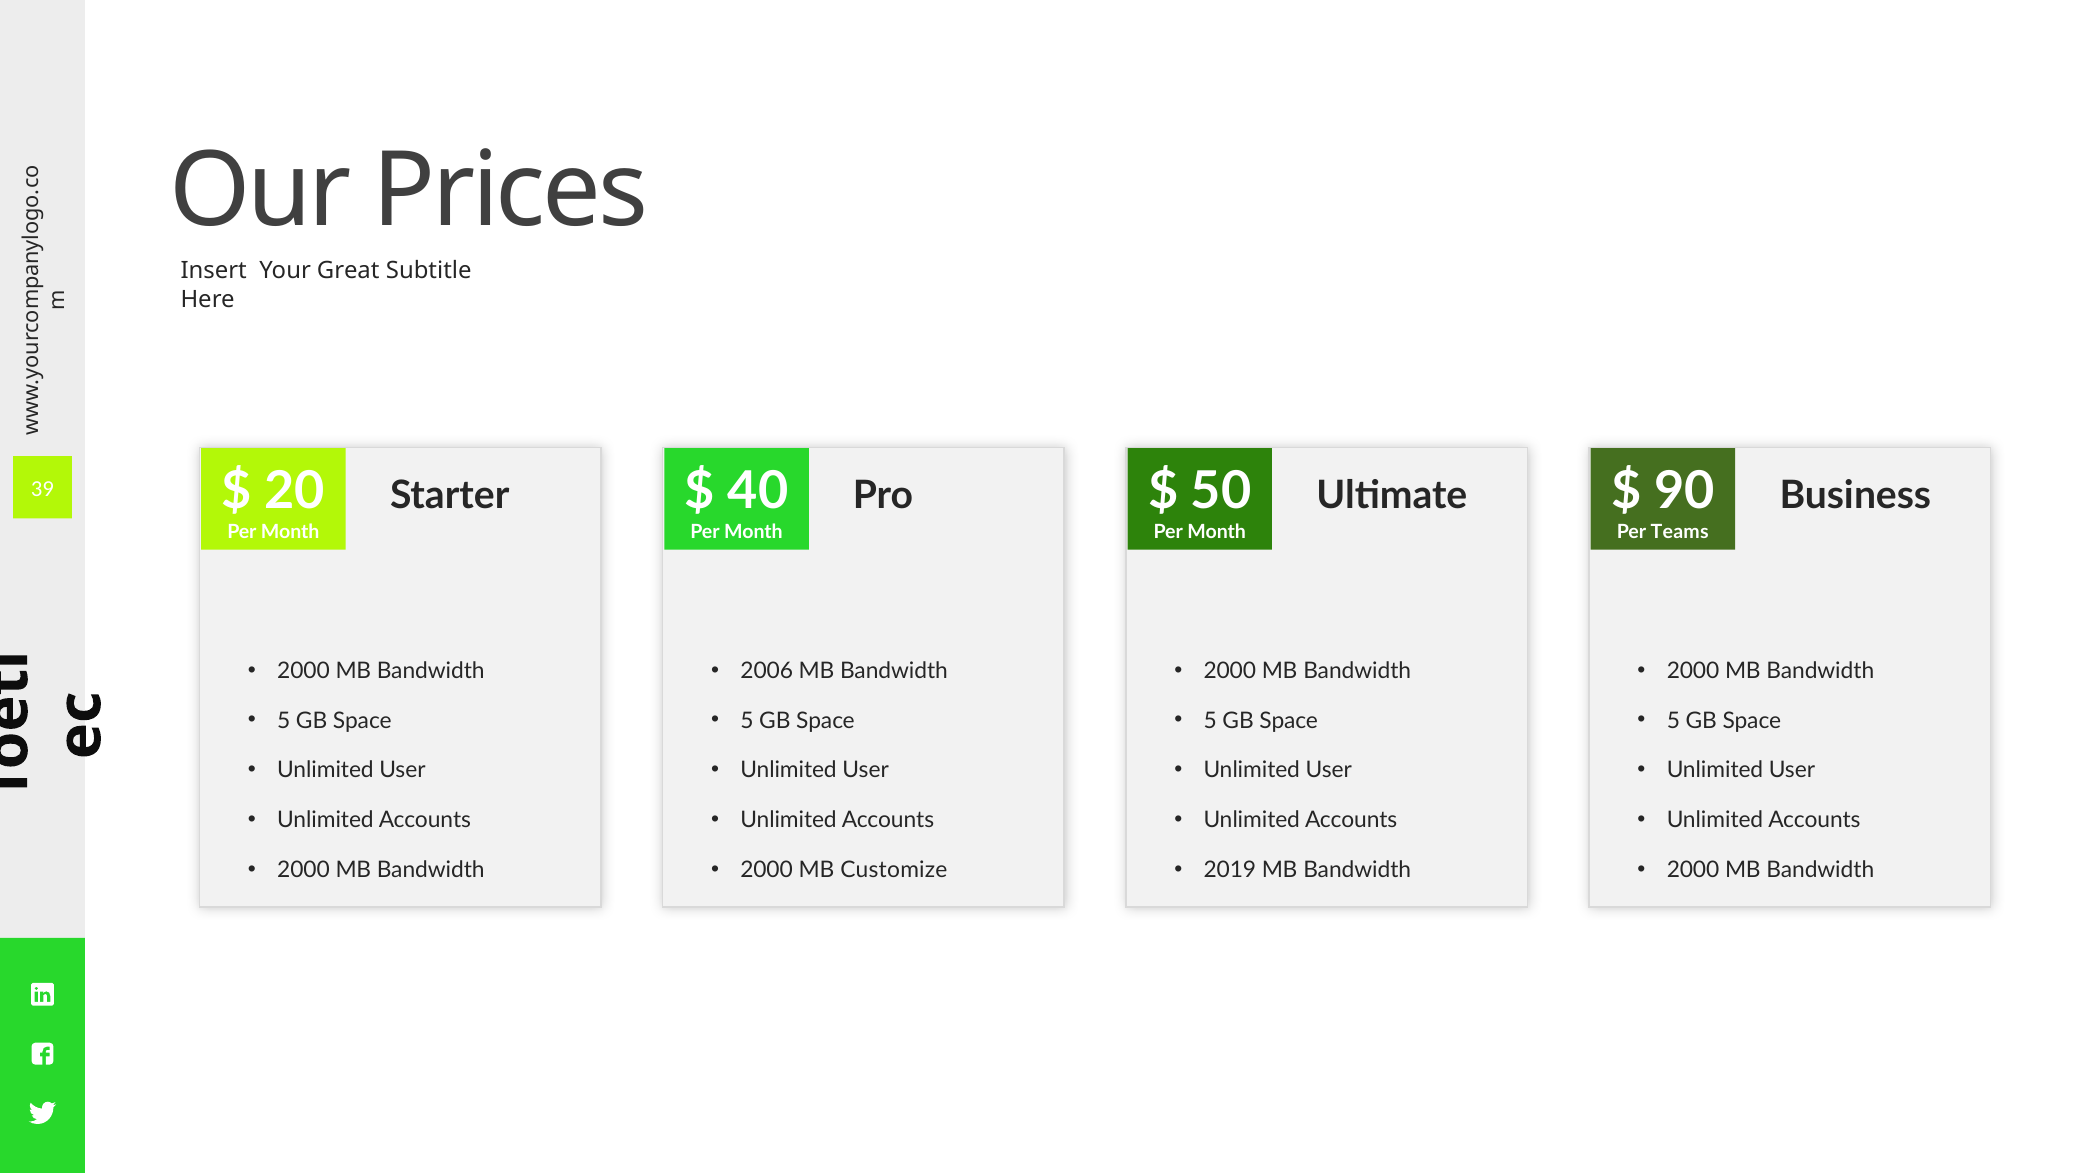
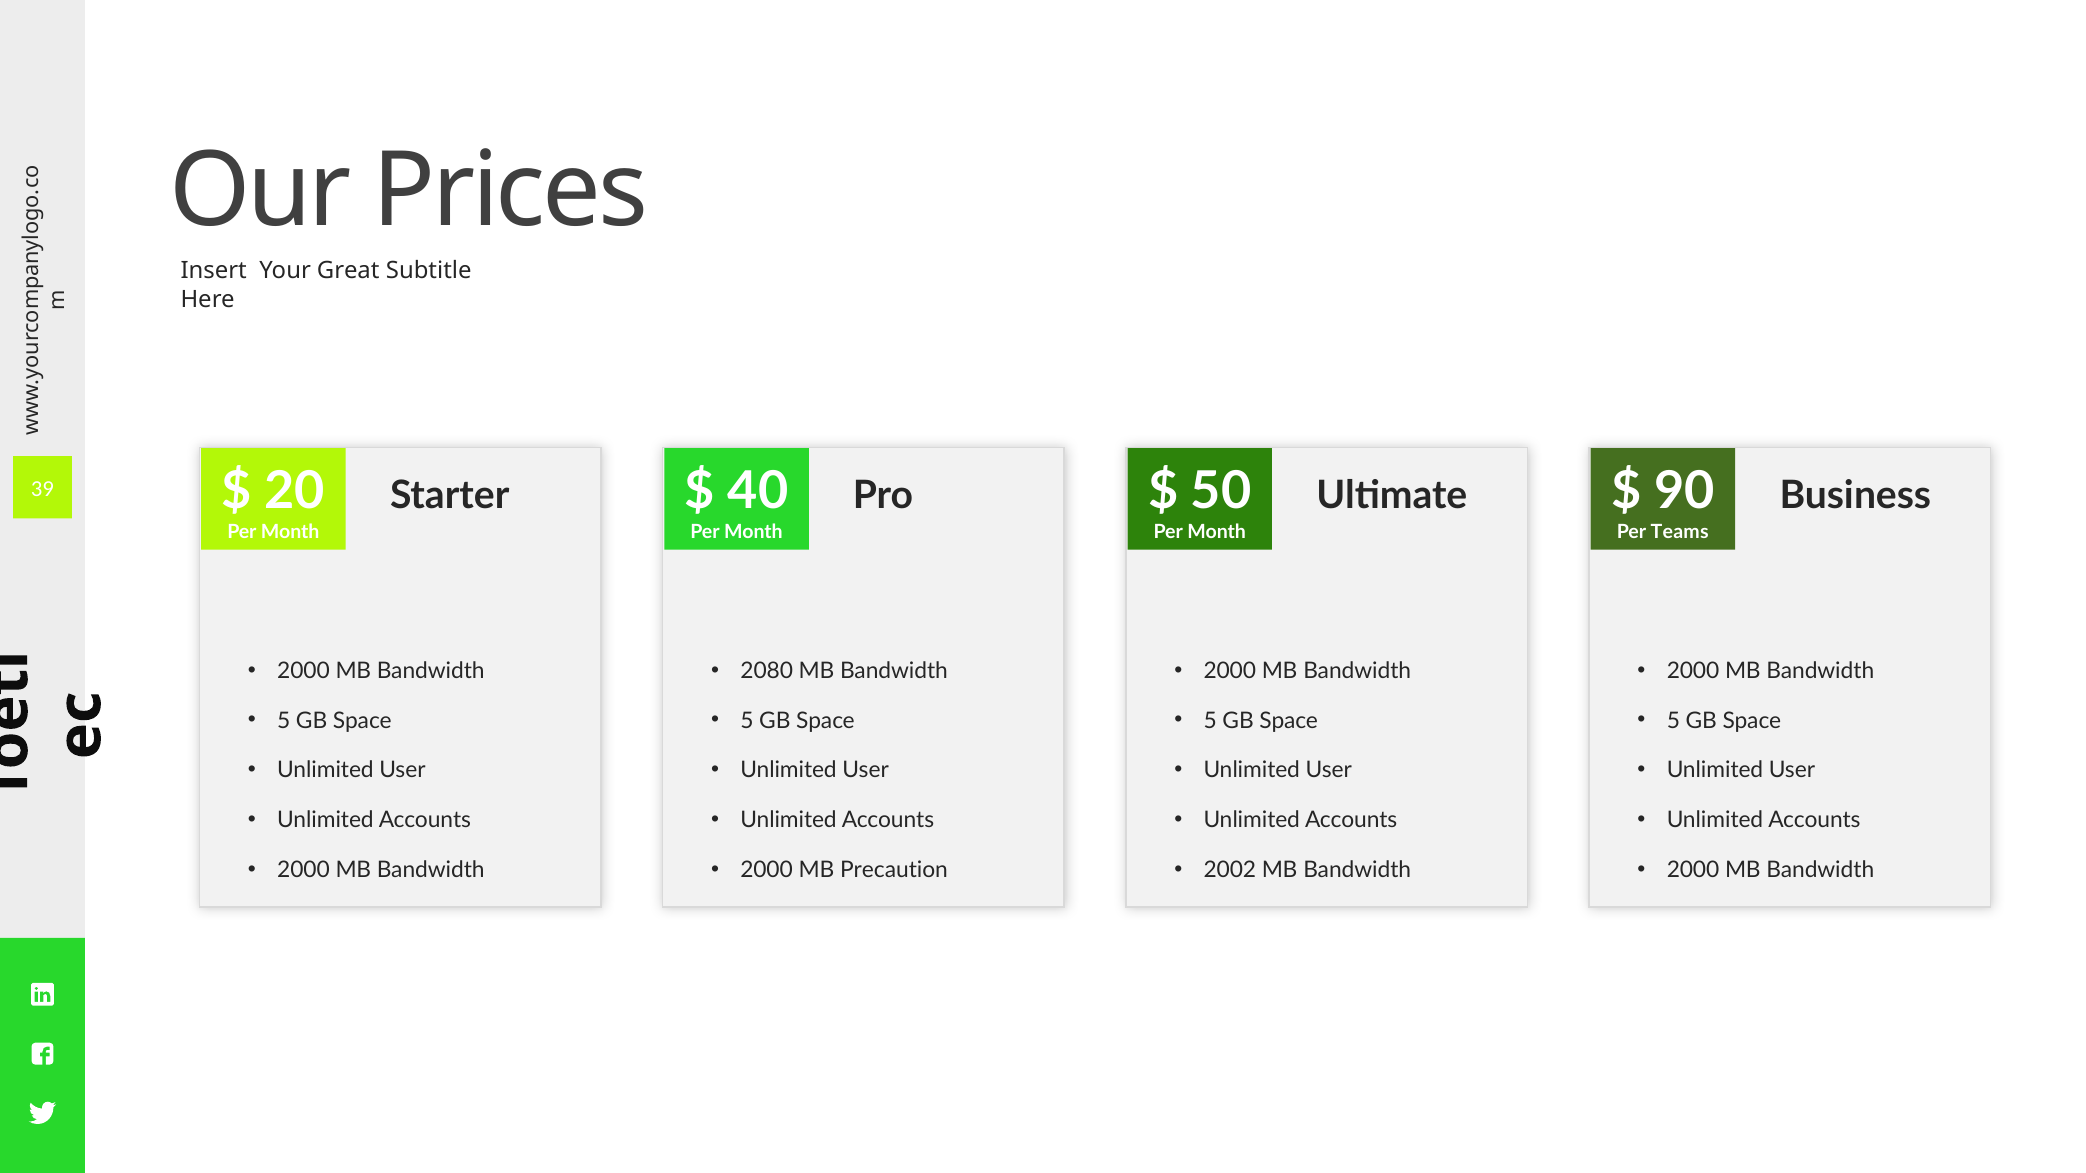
2006: 2006 -> 2080 (767, 671)
Customize: Customize -> Precaution (894, 870)
2019: 2019 -> 2002 (1230, 870)
